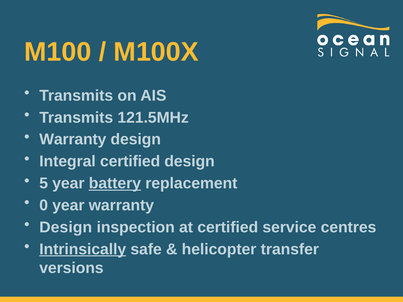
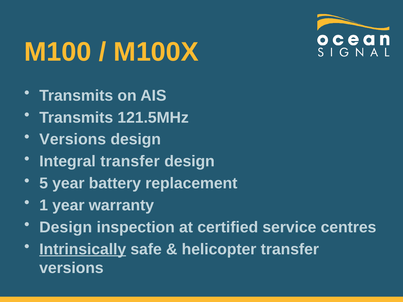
Warranty: Warranty -> Versions (73, 140)
Integral certified: certified -> transfer (130, 162)
battery underline: present -> none (115, 184)
0: 0 -> 1 (44, 205)
